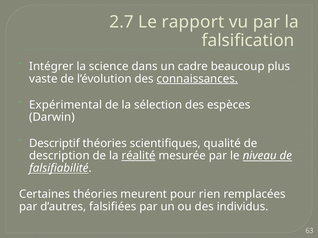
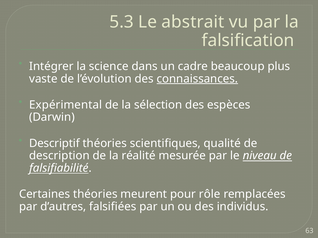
2.7: 2.7 -> 5.3 (122, 22)
rapport: rapport -> abstrait (193, 22)
réalité underline: present -> none (139, 156)
rien: rien -> rôle (210, 195)
